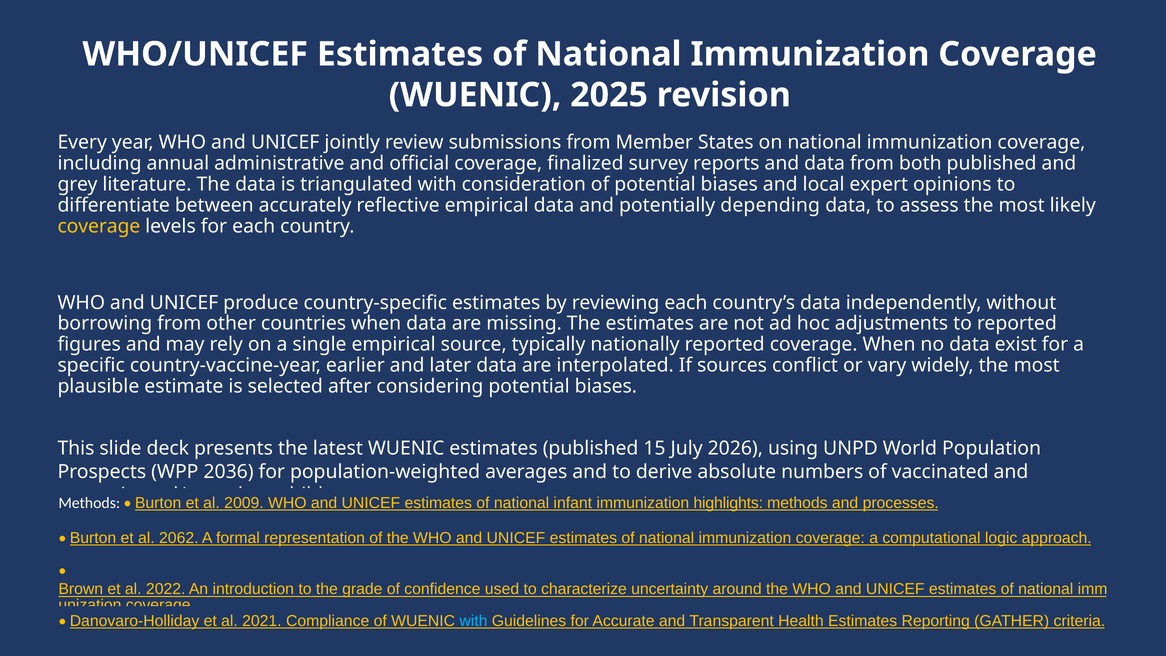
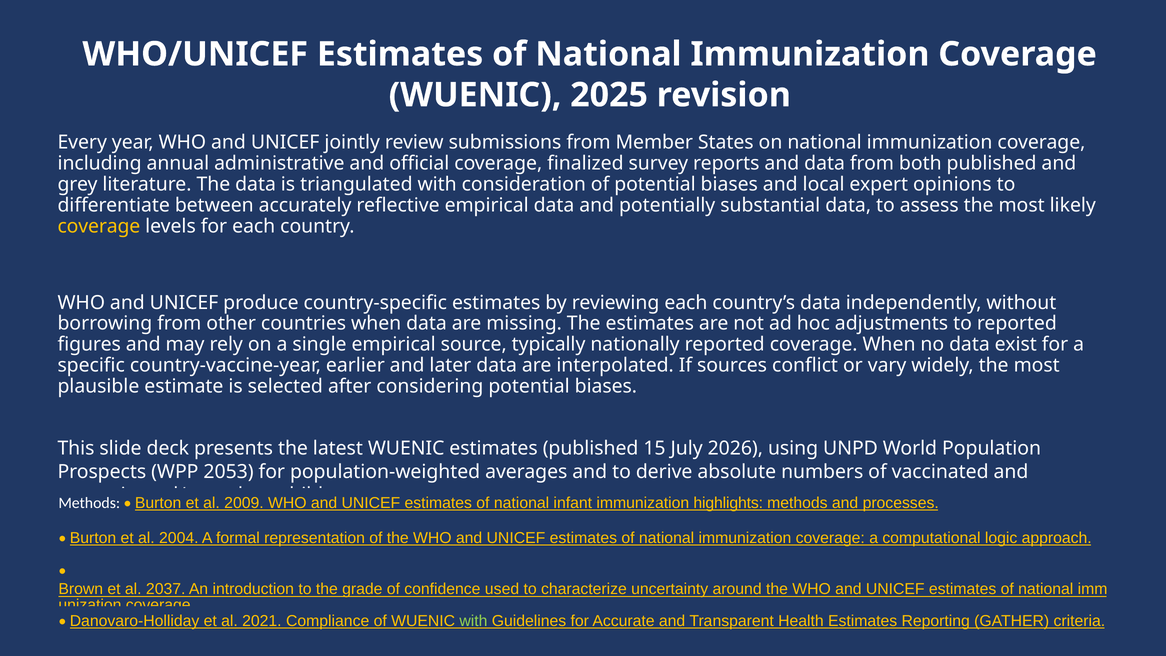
depending: depending -> substantial (770, 205)
2036: 2036 -> 2053 (229, 472)
2062: 2062 -> 2004 (179, 538)
2022: 2022 -> 2037 (166, 589)
with colour: light blue -> light green (473, 621)
